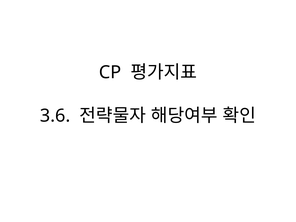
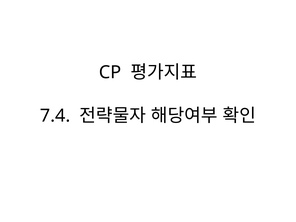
3.6: 3.6 -> 7.4 (55, 116)
